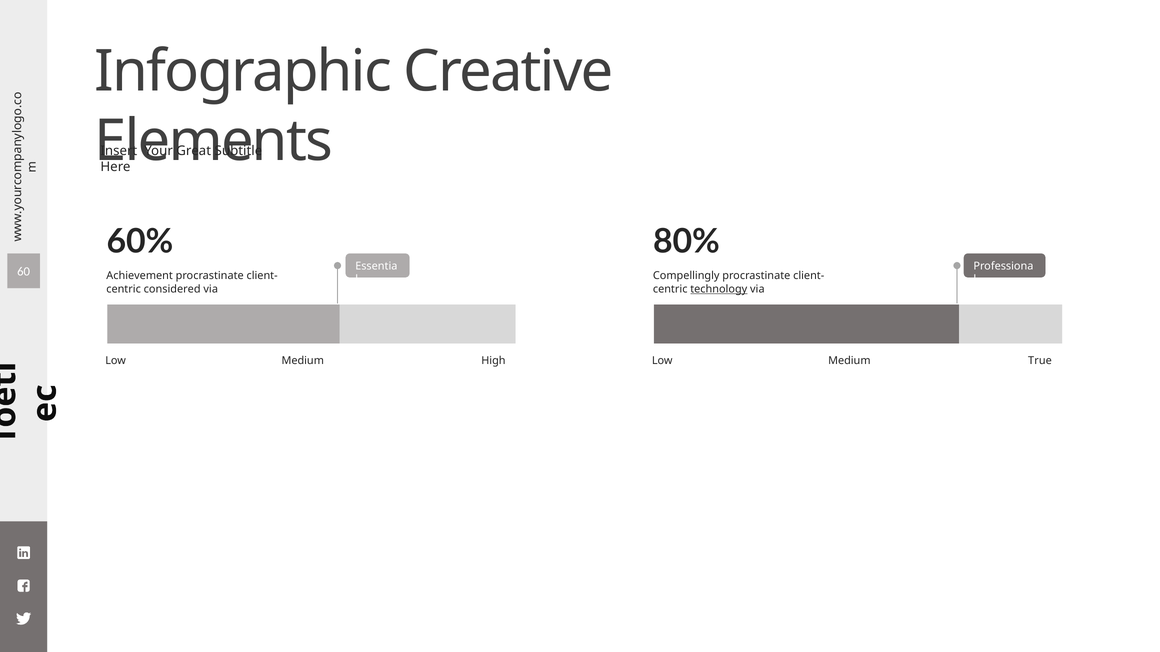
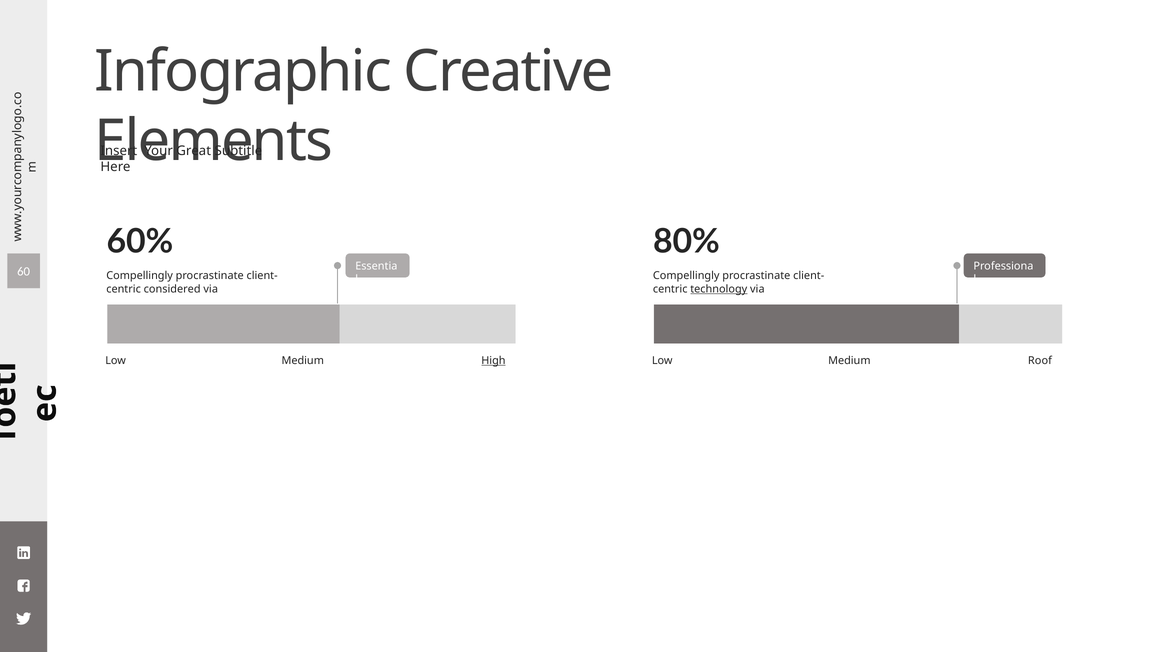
Achievement: Achievement -> Compellingly (140, 276)
High underline: none -> present (493, 361)
True: True -> Roof (1040, 361)
